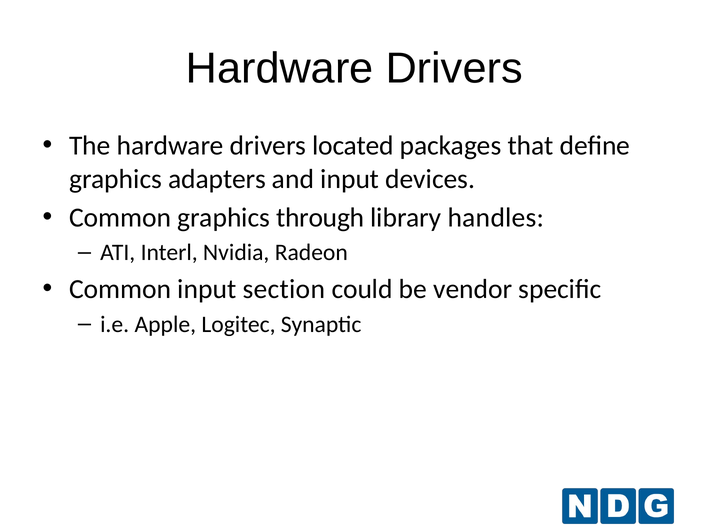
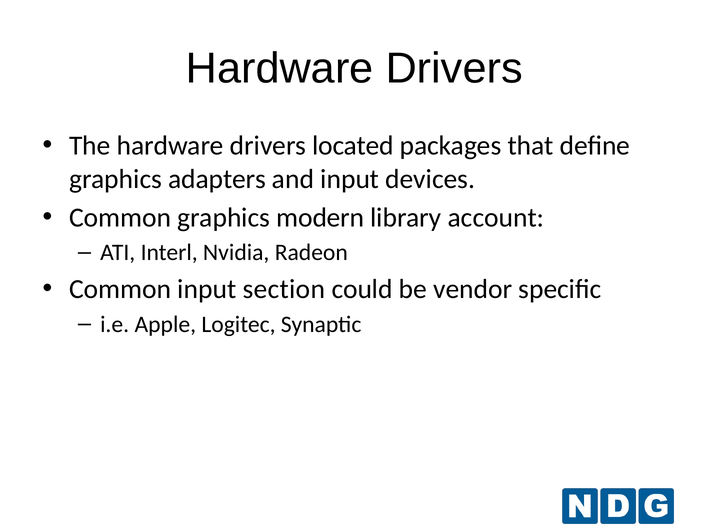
through: through -> modern (320, 218)
handles: handles -> account (496, 218)
